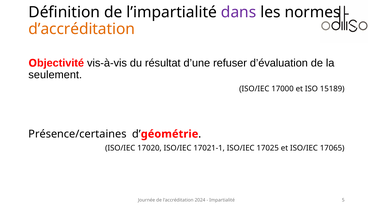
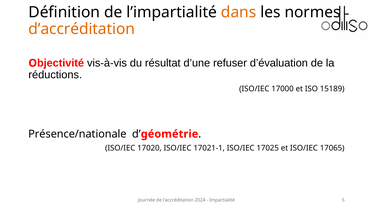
dans colour: purple -> orange (239, 12)
seulement: seulement -> réductions (55, 75)
Présence/certaines: Présence/certaines -> Présence/nationale (78, 134)
